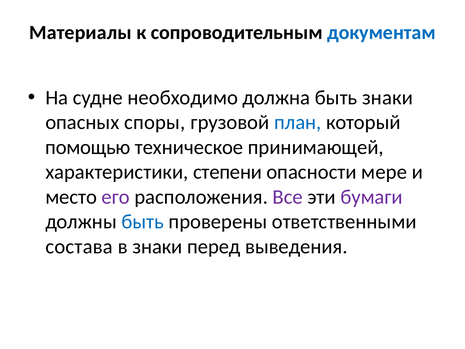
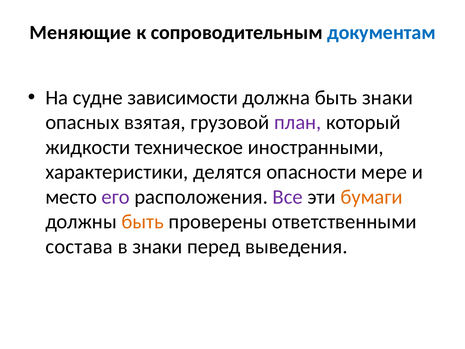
Материалы: Материалы -> Меняющие (80, 32)
необходимо: необходимо -> зависимости (183, 98)
споры: споры -> взятая (155, 122)
план colour: blue -> purple (298, 122)
помощью: помощью -> жидкости (88, 147)
принимающей: принимающей -> иностранными (316, 147)
степени: степени -> делятся (227, 172)
бумаги colour: purple -> orange (372, 197)
быть colour: blue -> orange (143, 222)
